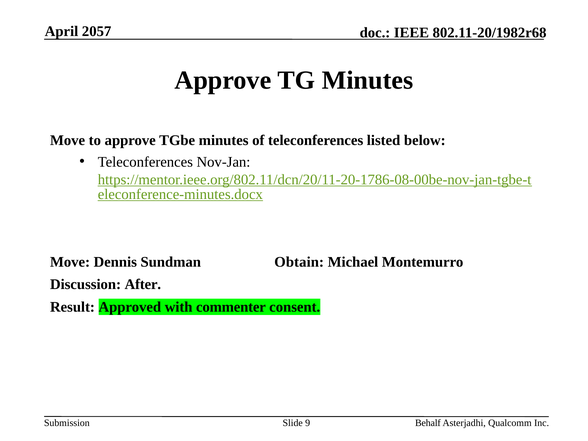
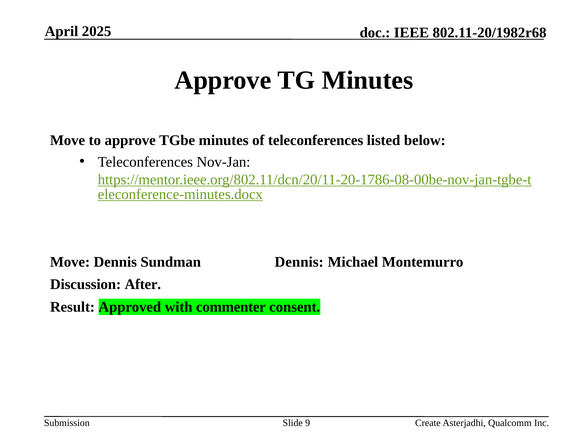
2057: 2057 -> 2025 (97, 31)
Sundman Obtain: Obtain -> Dennis (299, 262)
Behalf: Behalf -> Create (428, 423)
